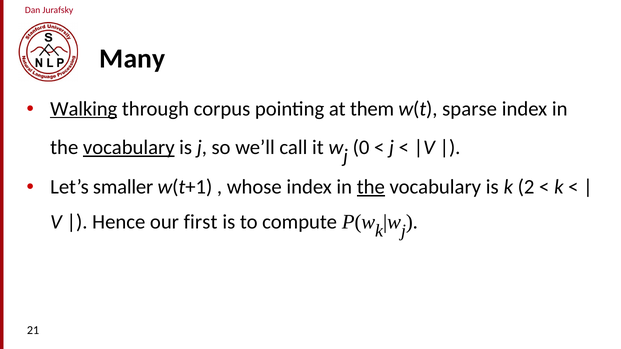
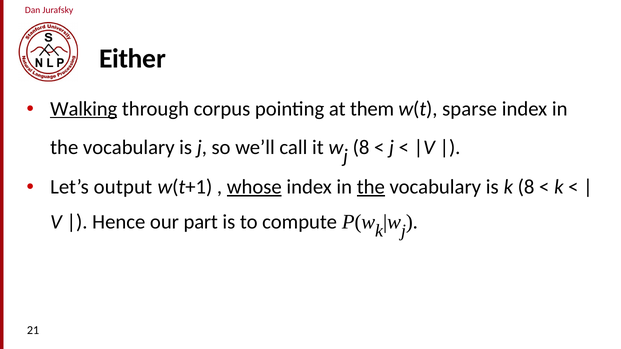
Many: Many -> Either (132, 59)
vocabulary underline: present -> none (129, 147)
j 0: 0 -> 8 (361, 147)
smaller: smaller -> output (123, 187)
whose underline: none -> present (254, 187)
k 2: 2 -> 8 (526, 187)
first: first -> part (201, 222)
